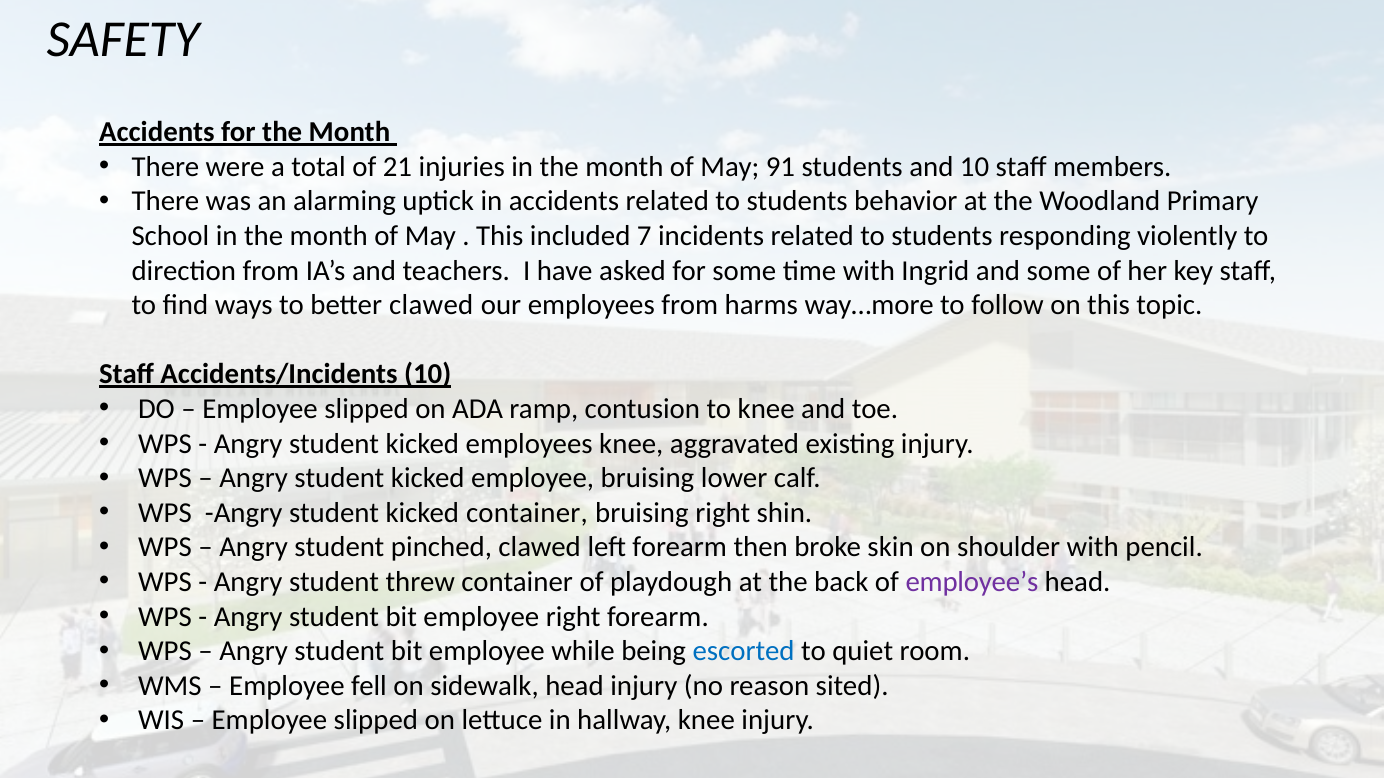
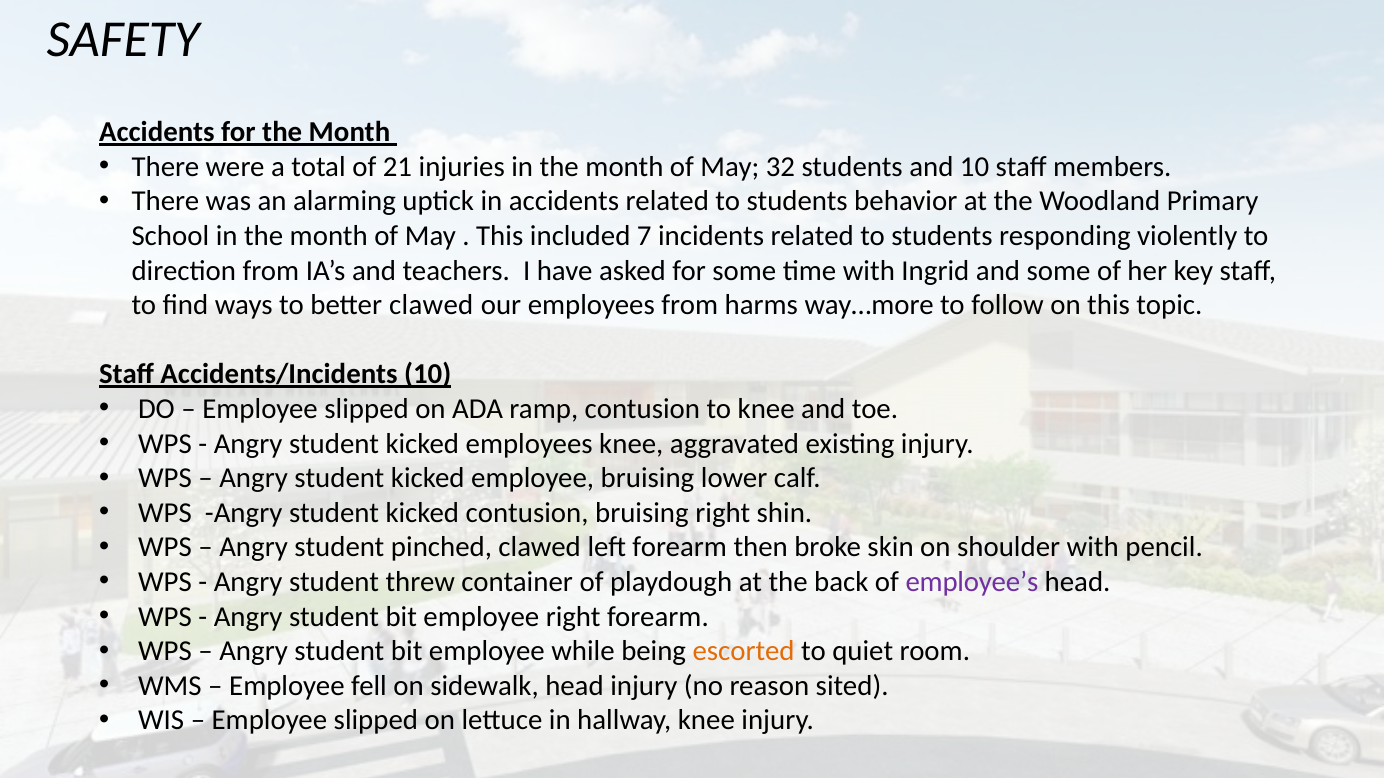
91: 91 -> 32 (780, 167)
kicked container: container -> contusion (527, 513)
escorted colour: blue -> orange (744, 652)
